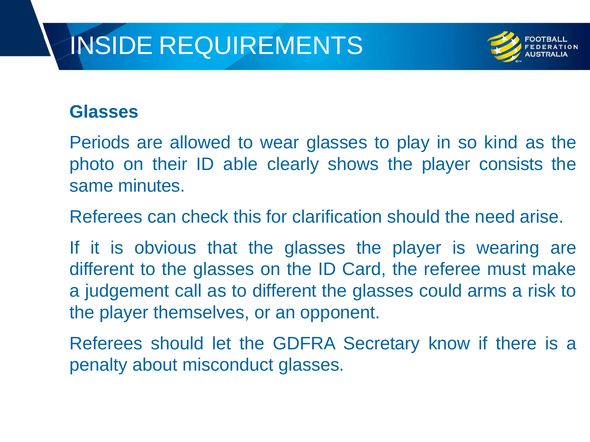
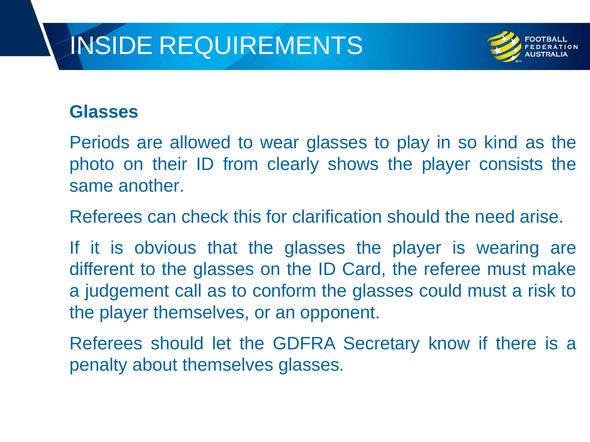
able: able -> from (241, 165)
minutes: minutes -> another (152, 186)
to different: different -> conform (285, 291)
could arms: arms -> must (487, 291)
about misconduct: misconduct -> themselves (228, 365)
